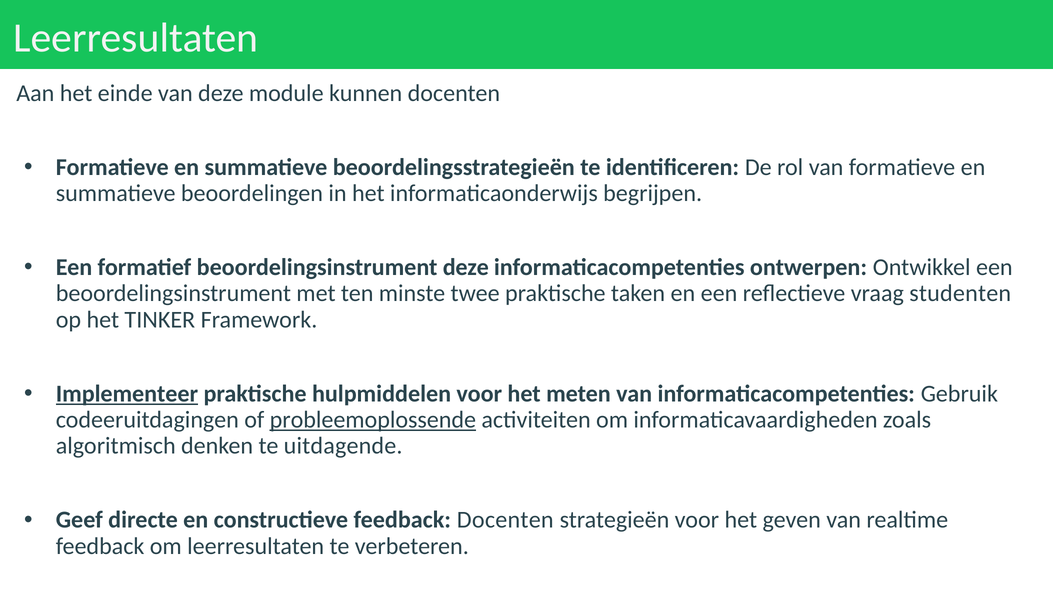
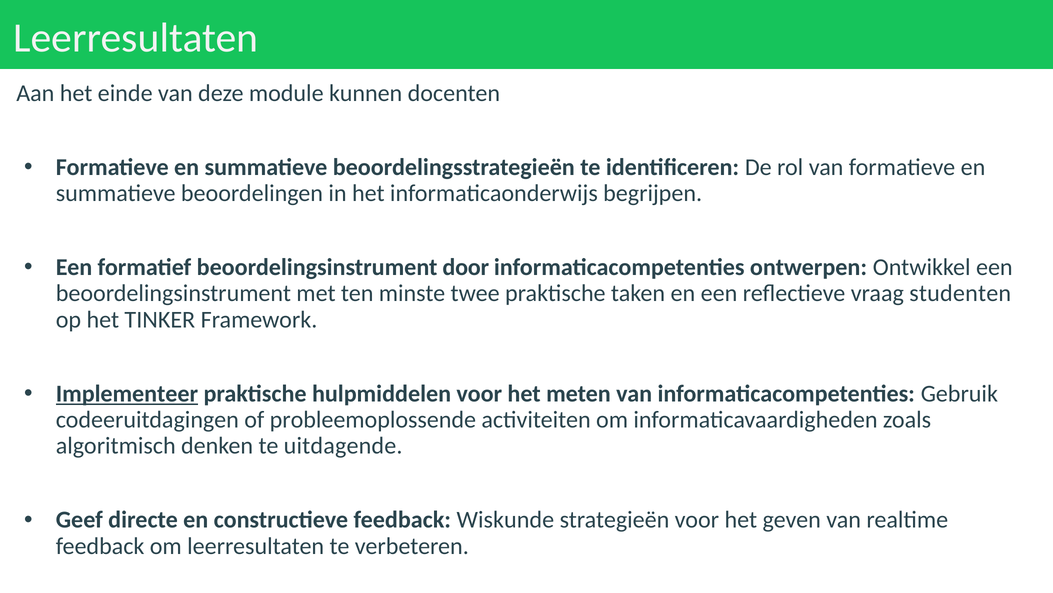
beoordelingsinstrument deze: deze -> door (466, 267)
probleemoplossende underline: present -> none (373, 419)
feedback Docenten: Docenten -> Wiskunde (505, 519)
